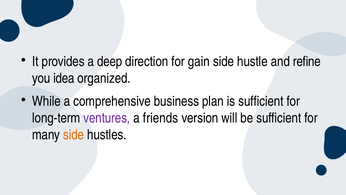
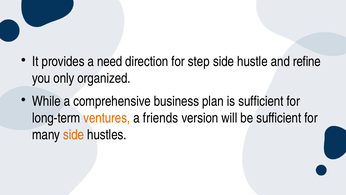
deep: deep -> need (110, 61)
gain: gain -> step (199, 61)
idea: idea -> only (64, 78)
ventures colour: purple -> orange (107, 118)
